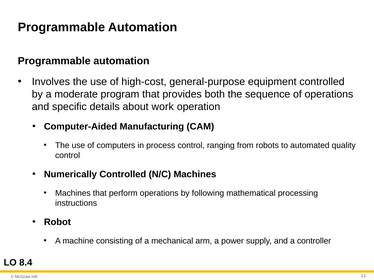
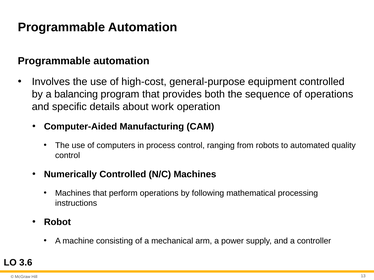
moderate: moderate -> balancing (76, 94)
8.4: 8.4 -> 3.6 (26, 263)
